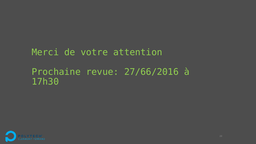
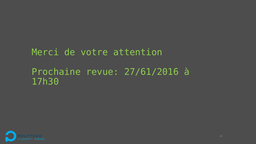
27/66/2016: 27/66/2016 -> 27/61/2016 (151, 72)
